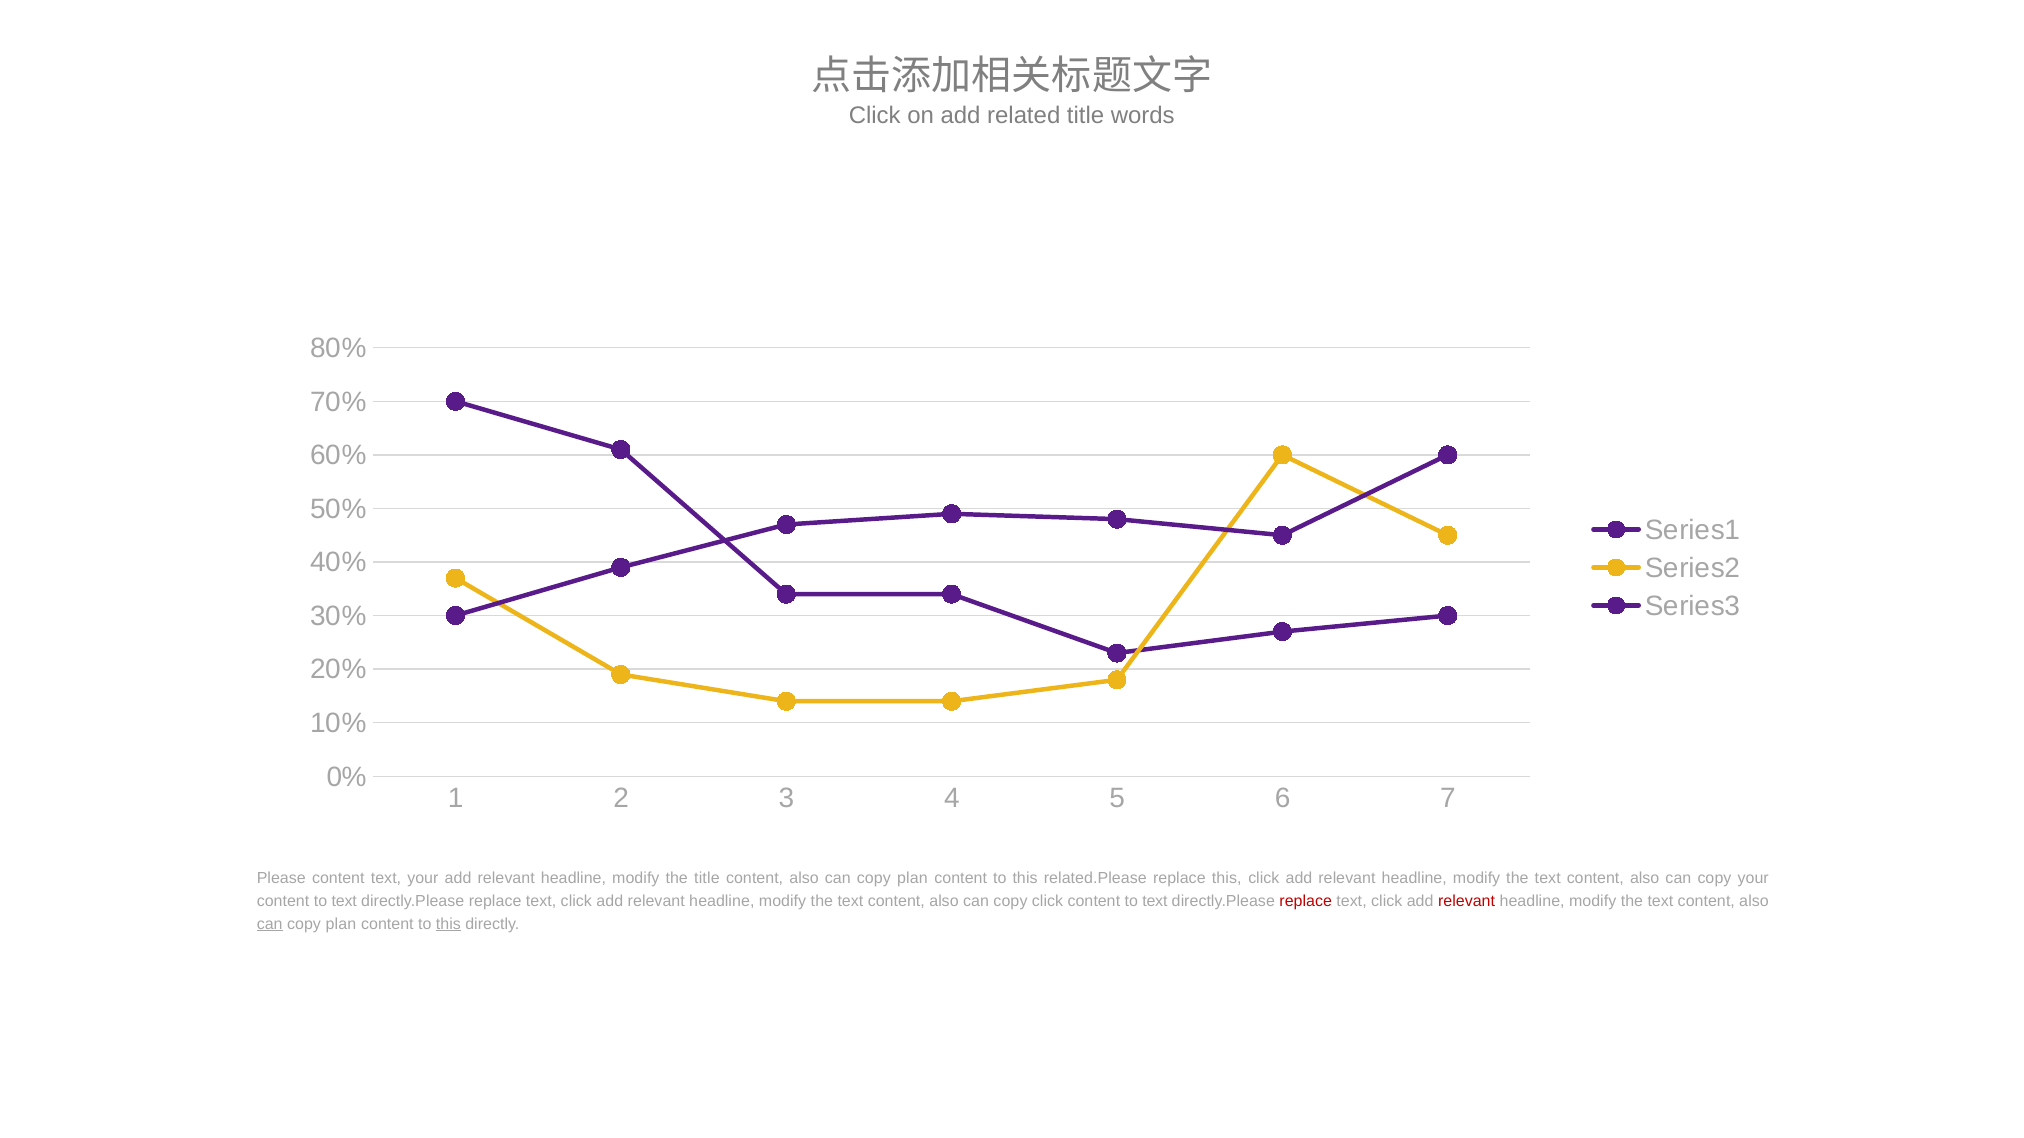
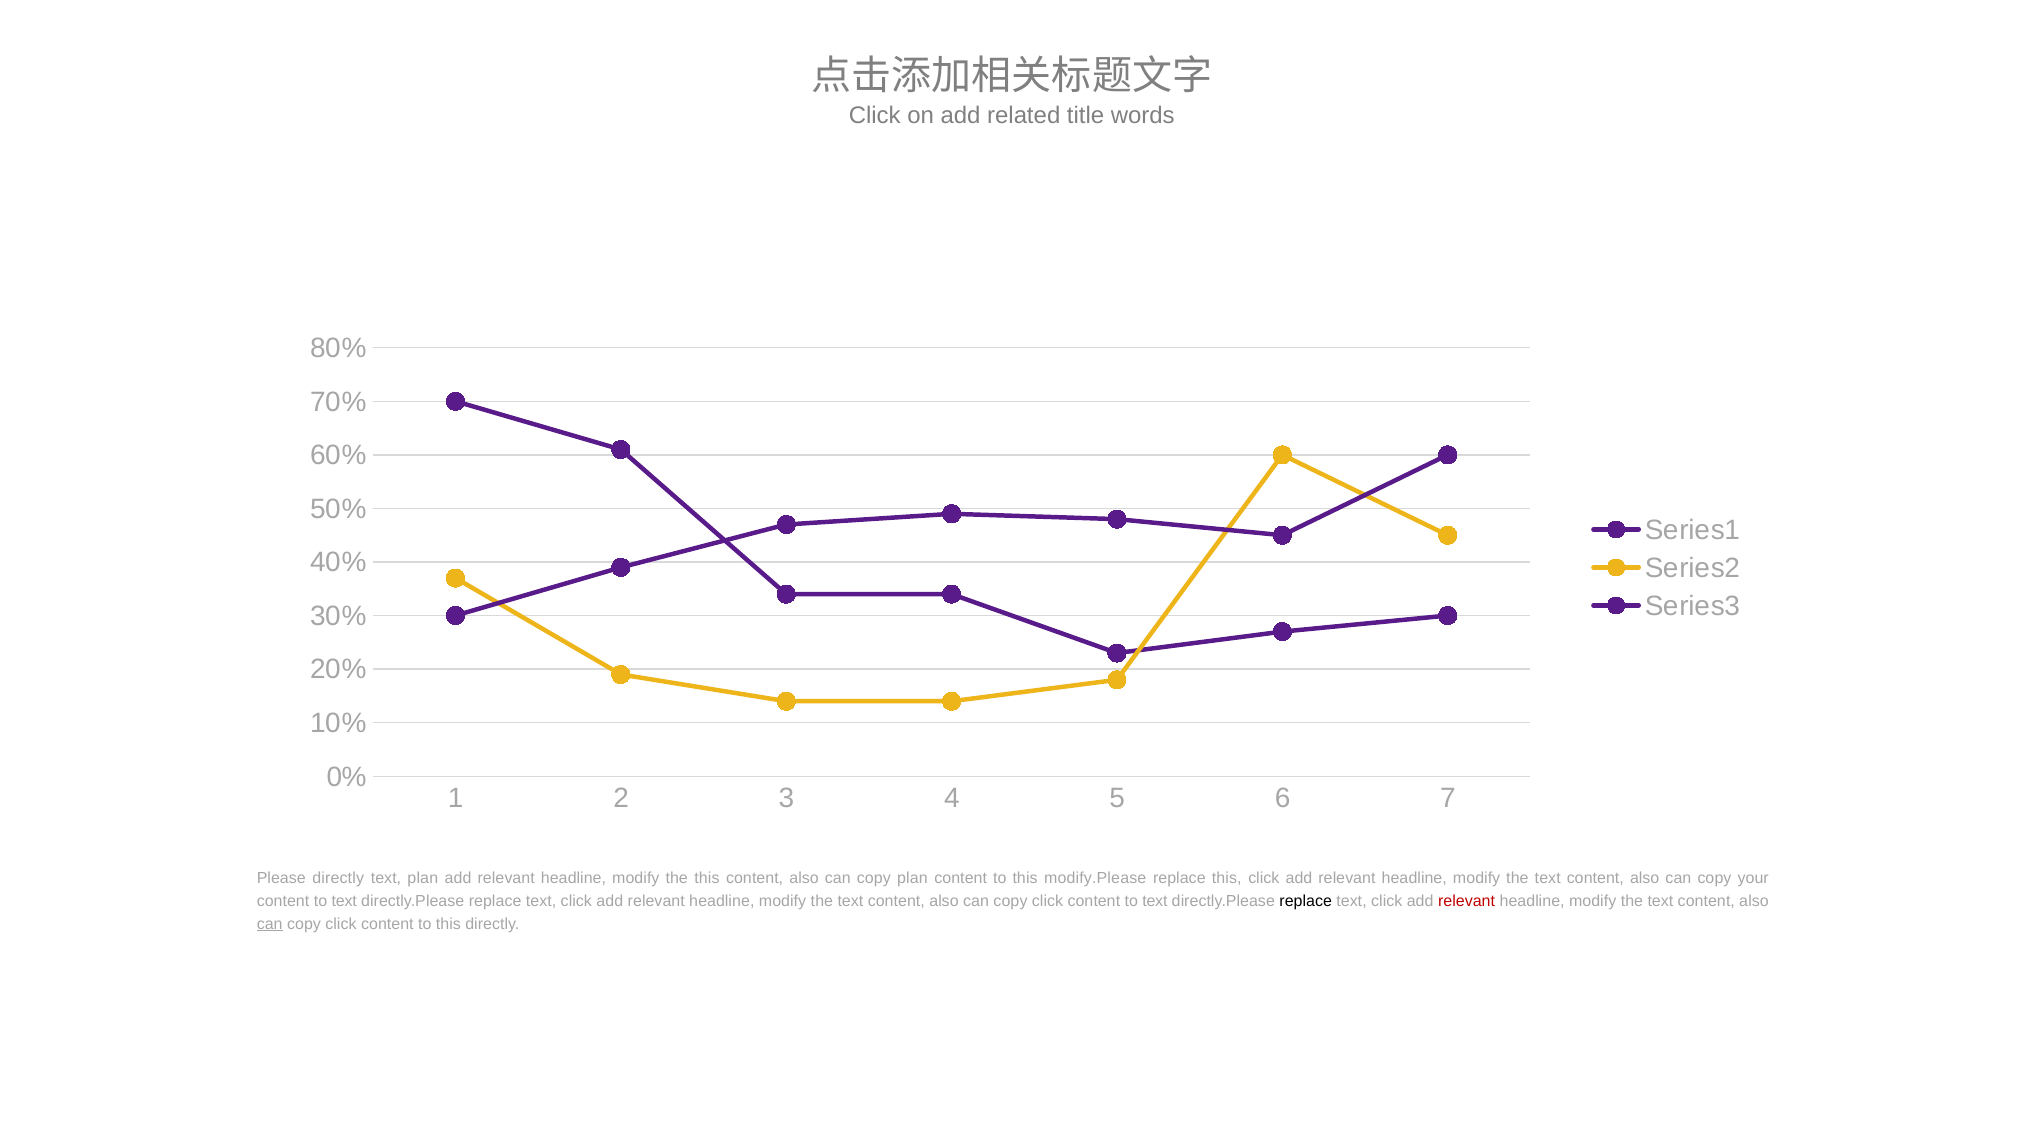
Please content: content -> directly (338, 878)
text your: your -> plan (423, 878)
the title: title -> this (707, 878)
related.Please: related.Please -> modify.Please (1095, 878)
replace colour: red -> black (1306, 901)
plan: plan -> click (341, 924)
this underline: present -> none (448, 924)
